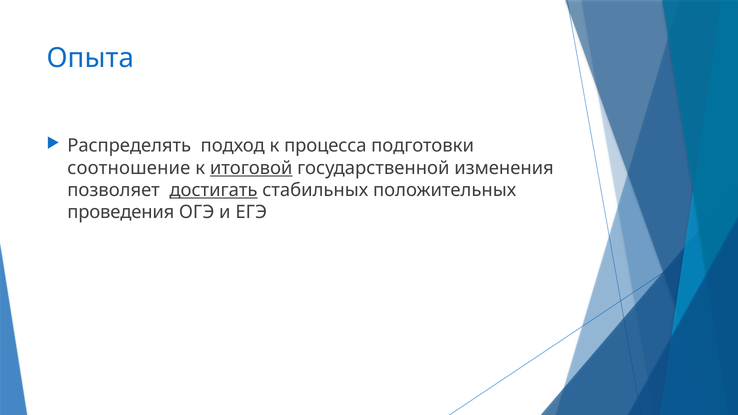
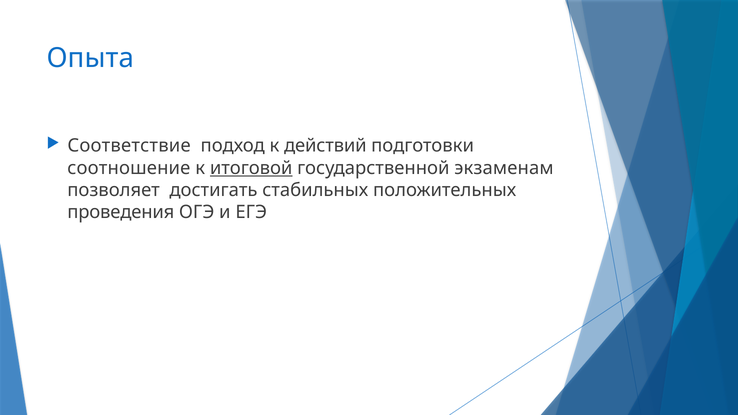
Распределять: Распределять -> Соответствие (129, 146)
процесса: процесса -> действий (325, 146)
изменения: изменения -> экзаменам (504, 168)
достигать underline: present -> none (213, 190)
